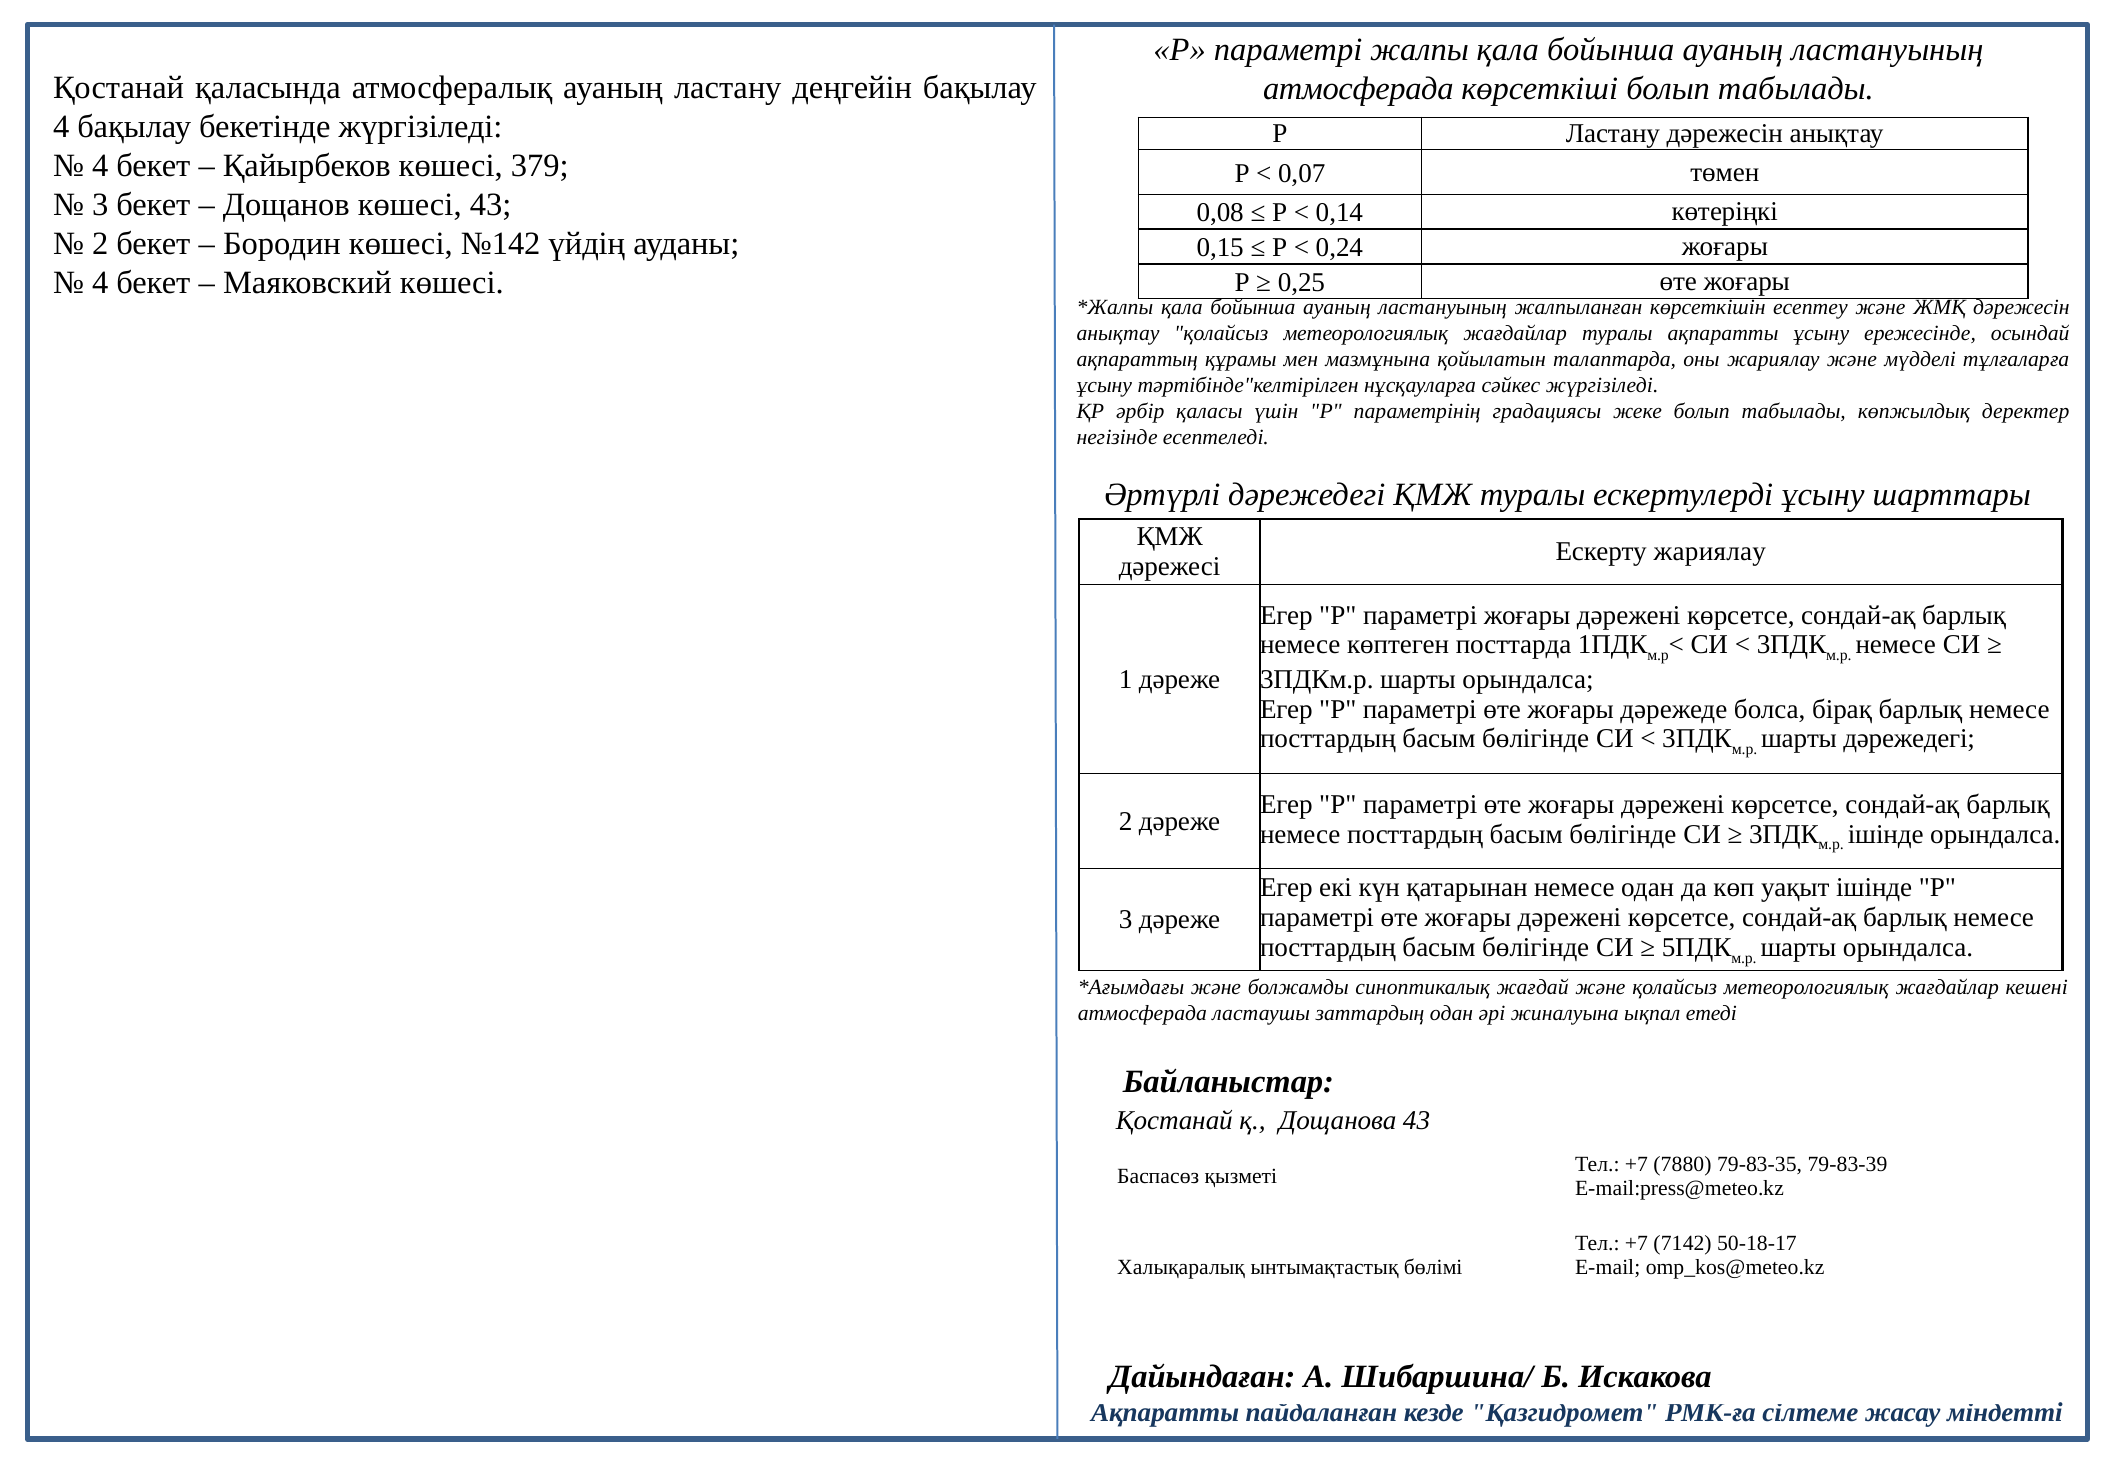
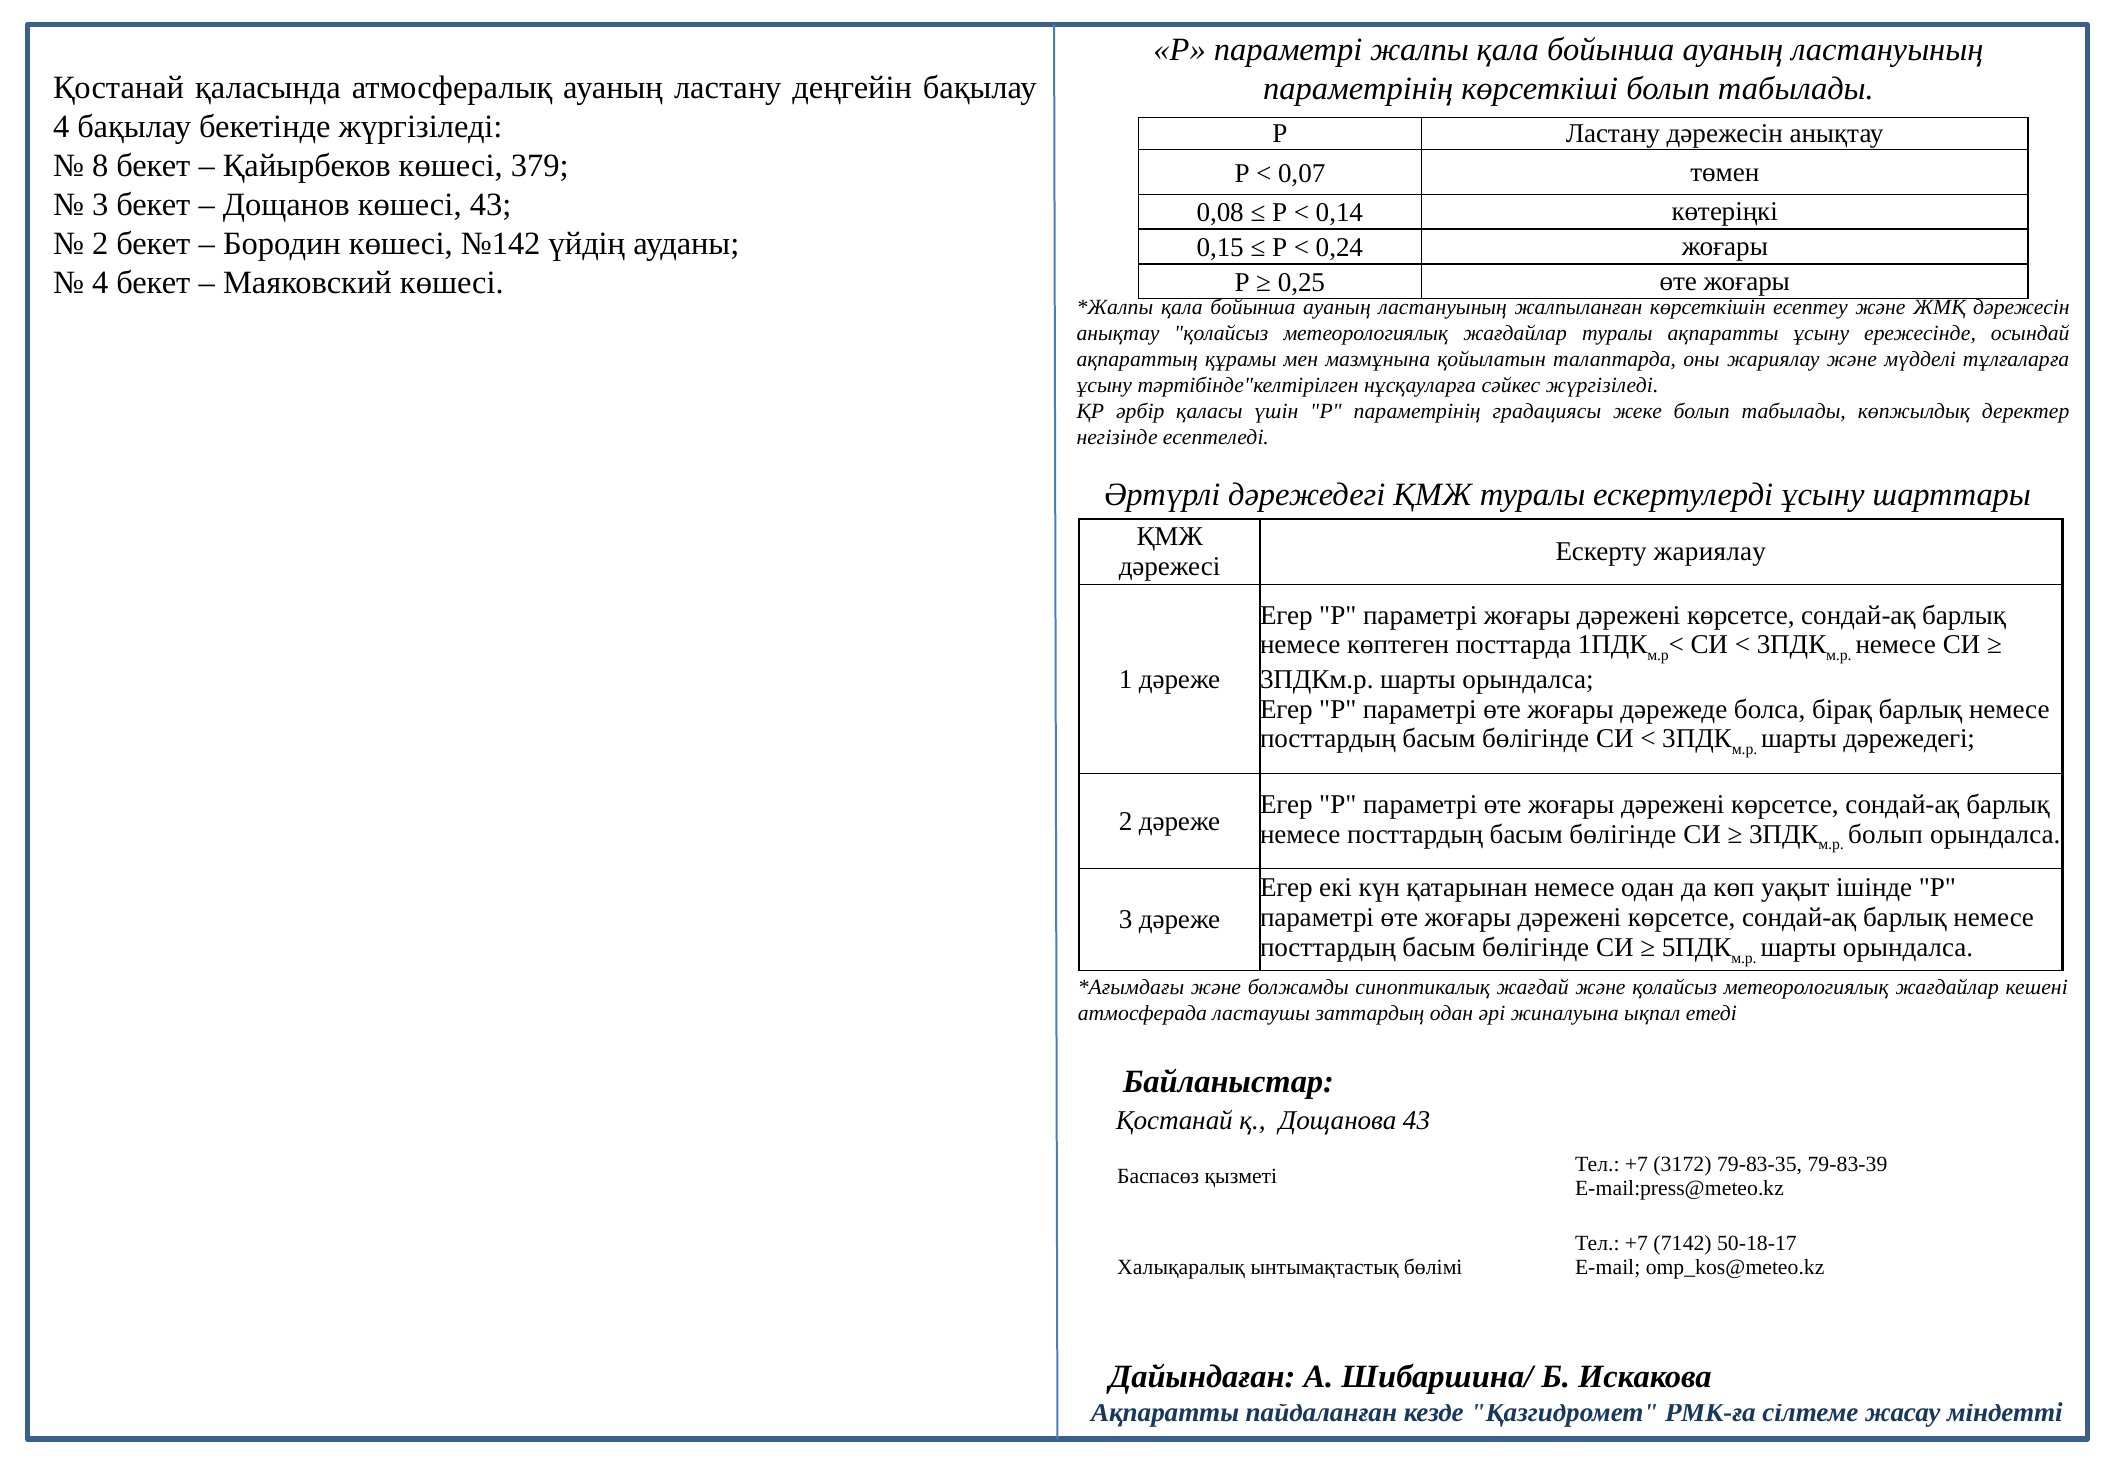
атмосферада: атмосферада -> параметрінің (1358, 89)
4: 4 -> 8 (100, 166)
ішінде: ішінде -> болып (1886, 834)
7880: 7880 -> 3172 (1682, 1164)
